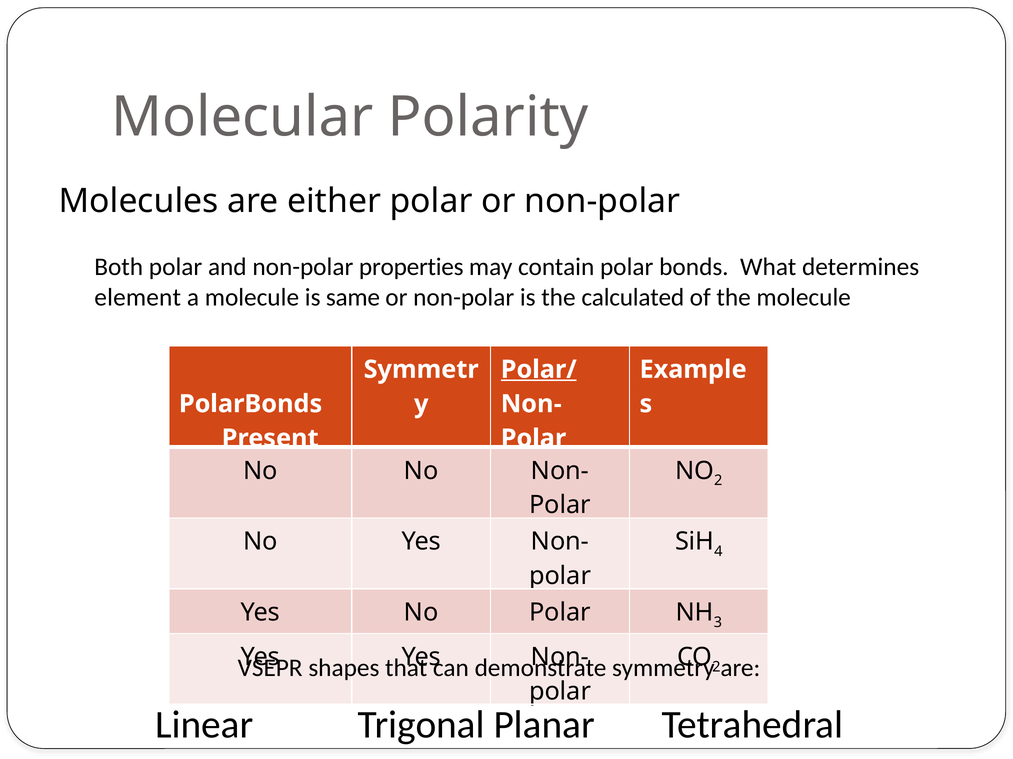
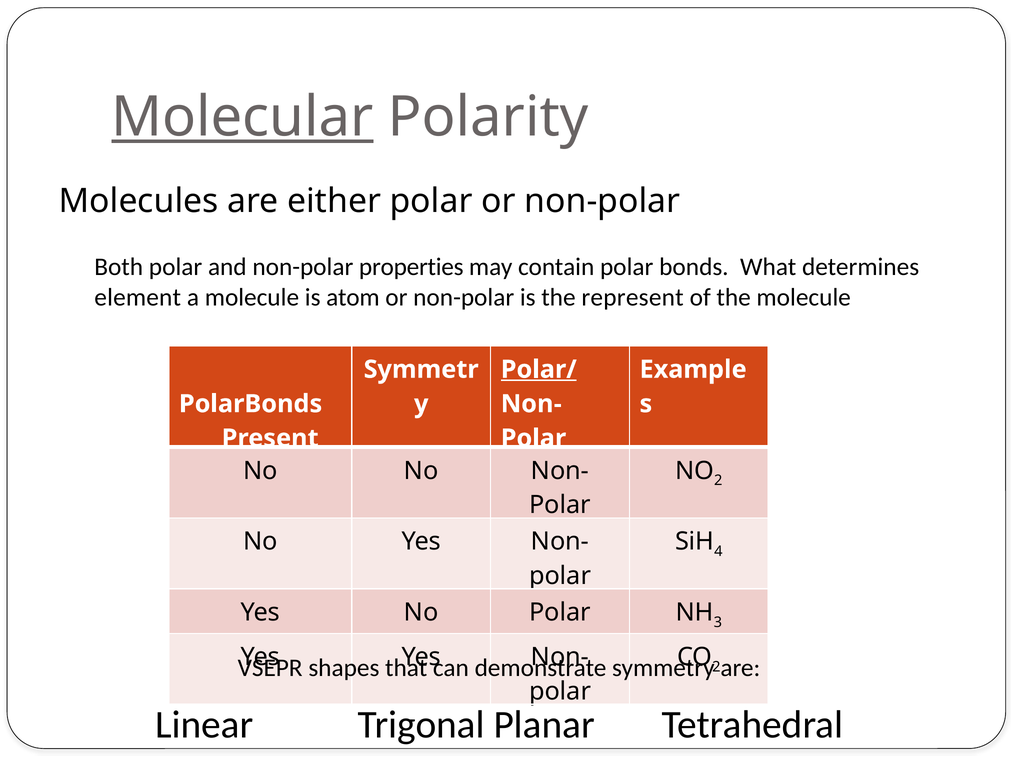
Molecular underline: none -> present (242, 117)
same: same -> atom (353, 297)
calculated: calculated -> represent (633, 297)
